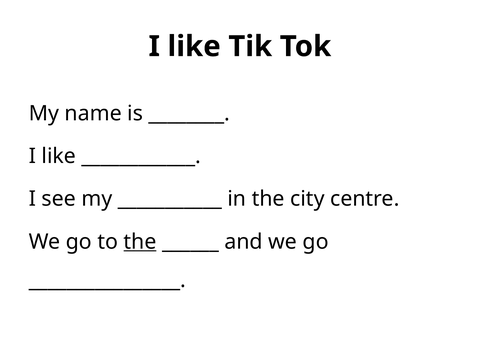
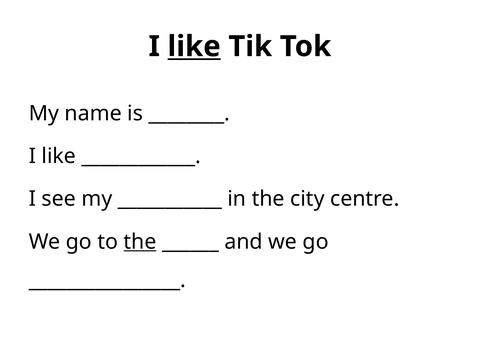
like underline: none -> present (194, 46)
